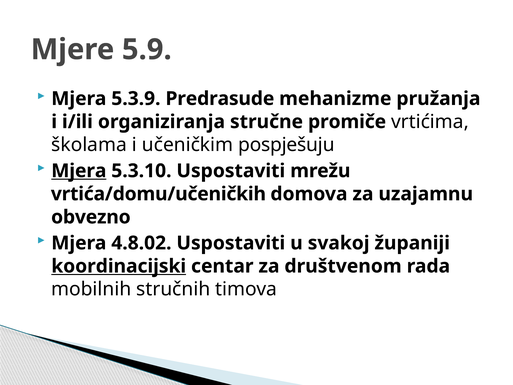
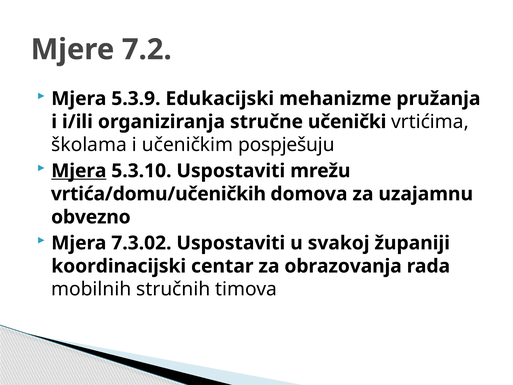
5.9: 5.9 -> 7.2 (147, 49)
Predrasude: Predrasude -> Edukacijski (220, 99)
promiče: promiče -> učenički (347, 122)
4.8.02: 4.8.02 -> 7.3.02 (141, 243)
koordinacijski underline: present -> none (119, 266)
društvenom: društvenom -> obrazovanja (343, 266)
